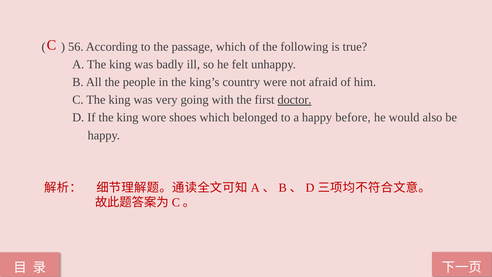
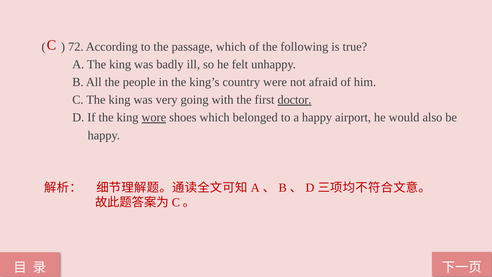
56: 56 -> 72 (76, 47)
wore underline: none -> present (154, 117)
before: before -> airport (353, 117)
